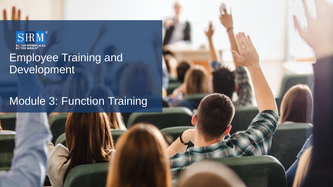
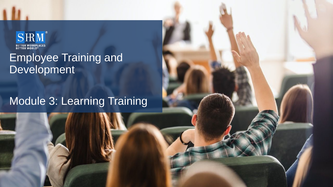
Function: Function -> Learning (83, 101)
